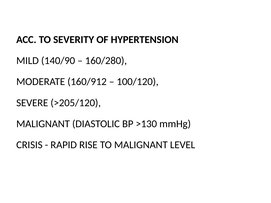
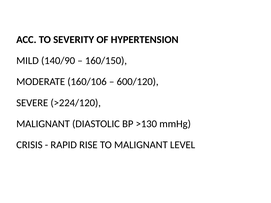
160/280: 160/280 -> 160/150 (106, 61)
160/912: 160/912 -> 160/106 (87, 82)
100/120: 100/120 -> 600/120 (138, 82)
>205/120: >205/120 -> >224/120 (76, 103)
